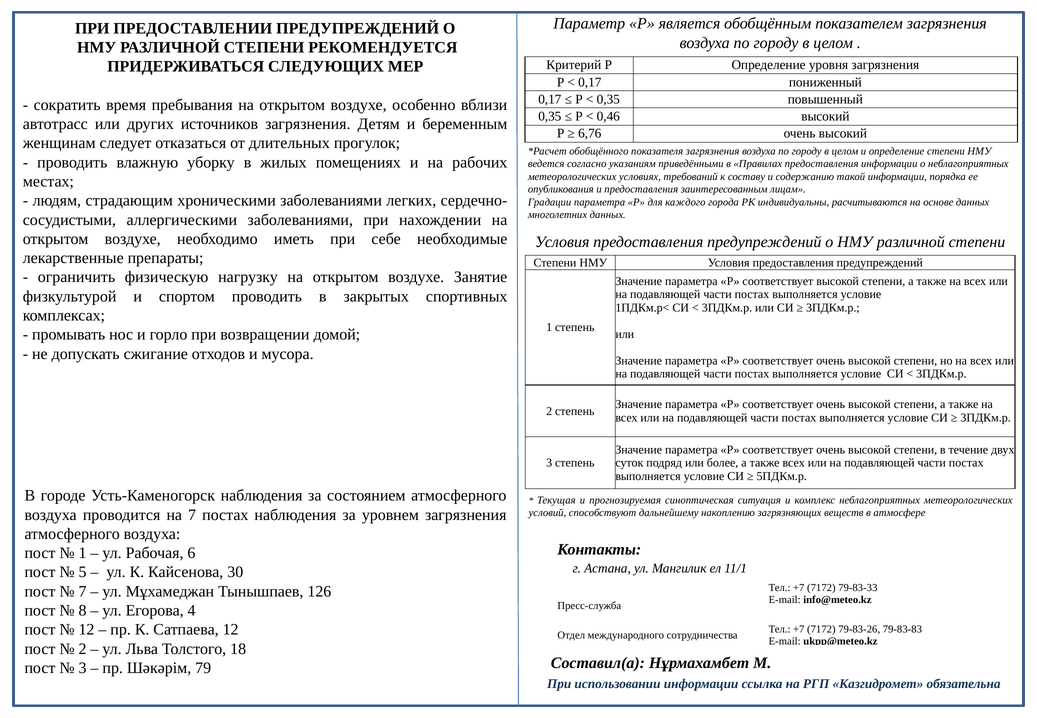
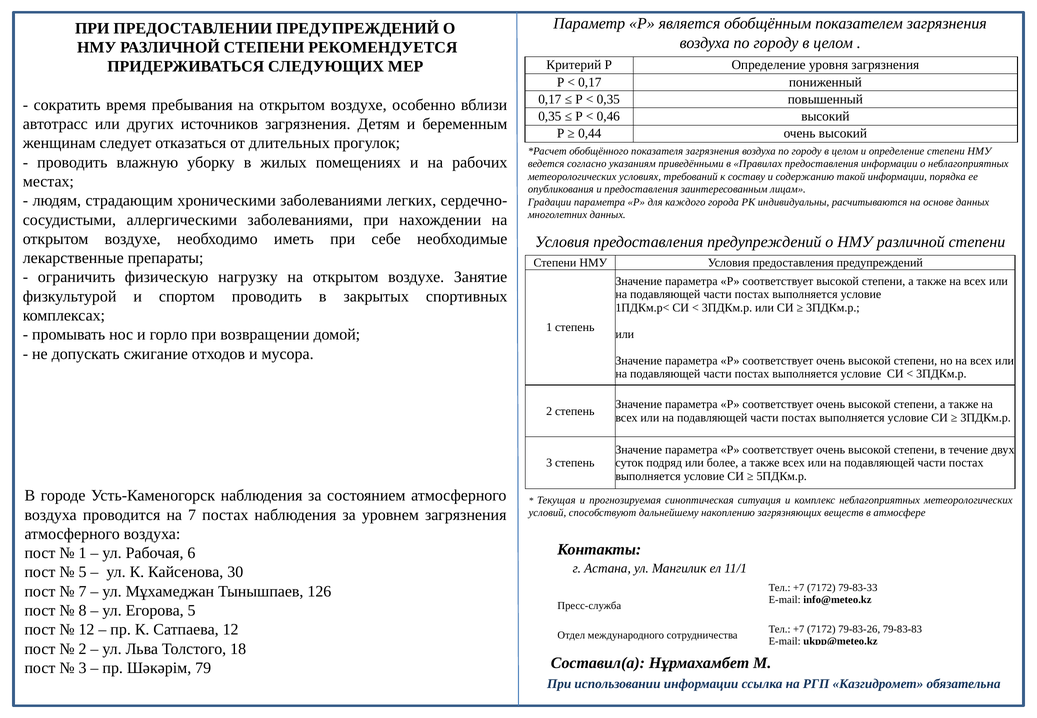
6,76: 6,76 -> 0,44 (590, 133)
Егорова 4: 4 -> 5 (192, 610)
